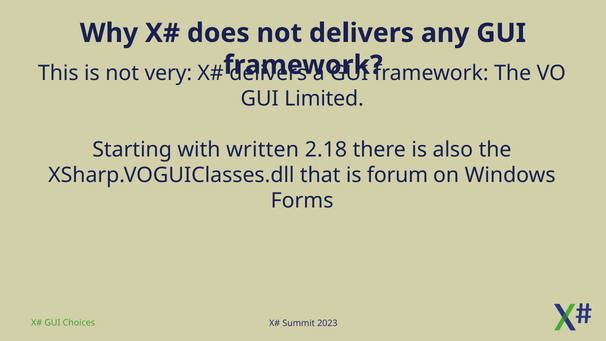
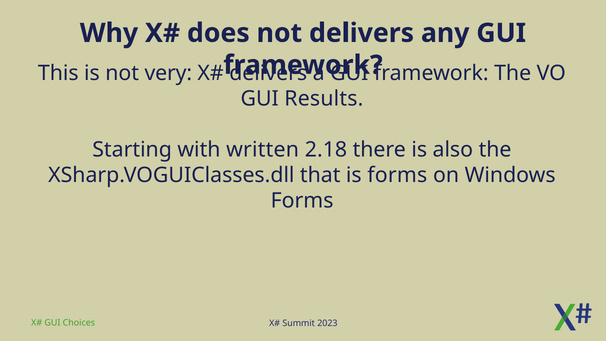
Limited: Limited -> Results (324, 99)
is forum: forum -> forms (397, 175)
